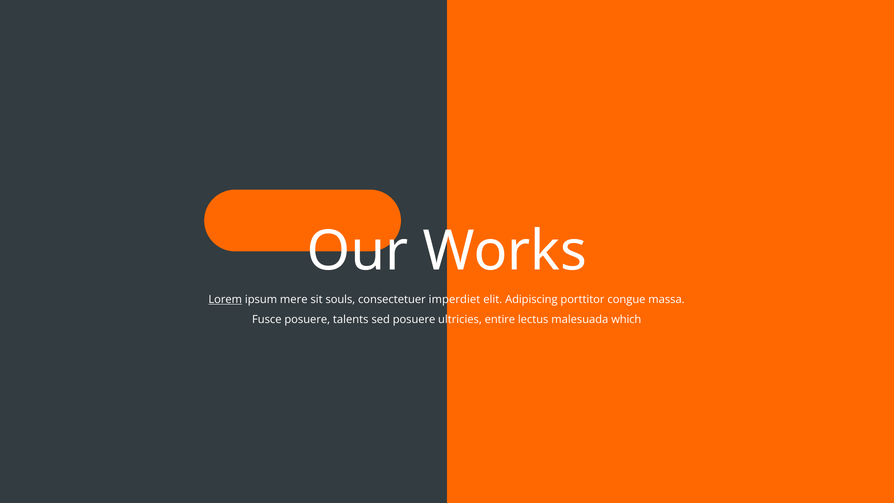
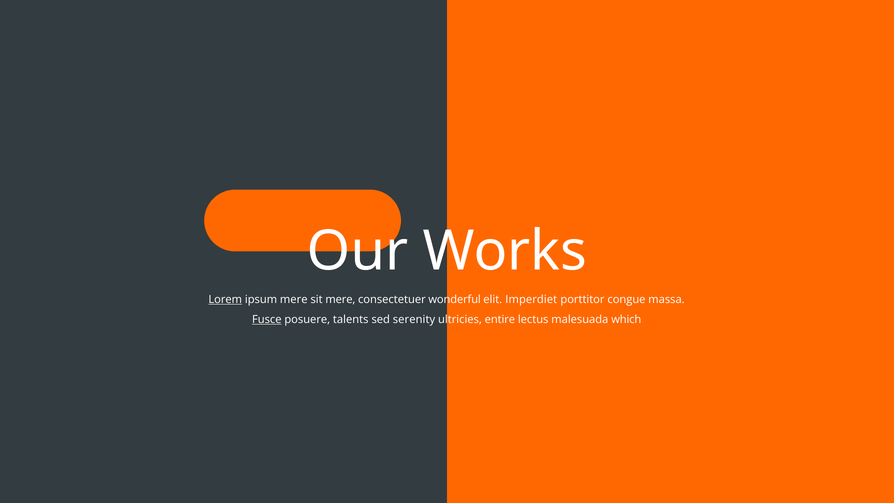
sit souls: souls -> mere (340, 299)
imperdiet: imperdiet -> wonderful (455, 299)
Adipiscing: Adipiscing -> Imperdiet (531, 299)
Fusce underline: none -> present (267, 319)
sed posuere: posuere -> serenity (414, 319)
